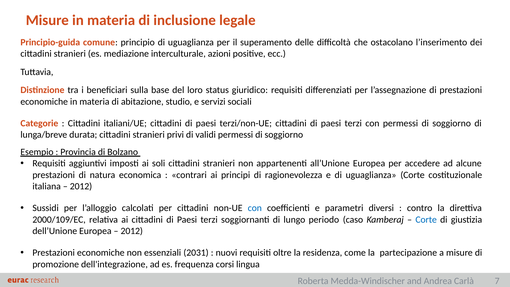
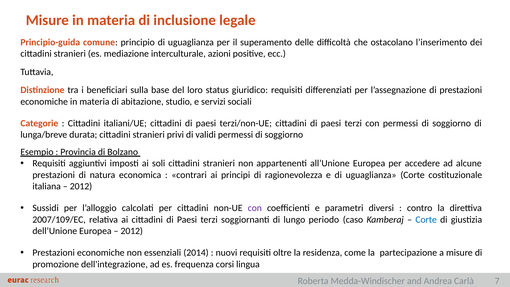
con colour: blue -> purple (255, 208)
2000/109/EC: 2000/109/EC -> 2007/109/EC (59, 219)
2031: 2031 -> 2014 (196, 253)
